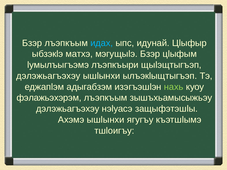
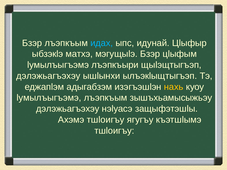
нахь colour: light green -> yellow (174, 87)
фэлажьэхэрэм: фэлажьэхэрэм -> lумылъыгъэмэ (49, 98)
Ахэмэ ышlынхи: ышlынхи -> тшlоигъу (106, 120)
